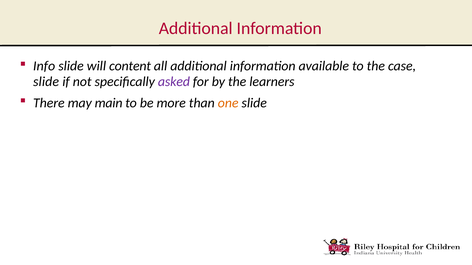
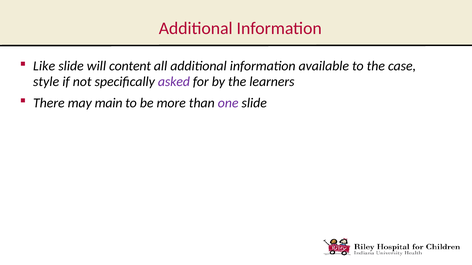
Info: Info -> Like (44, 66)
slide: slide -> style (46, 82)
one colour: orange -> purple (228, 103)
